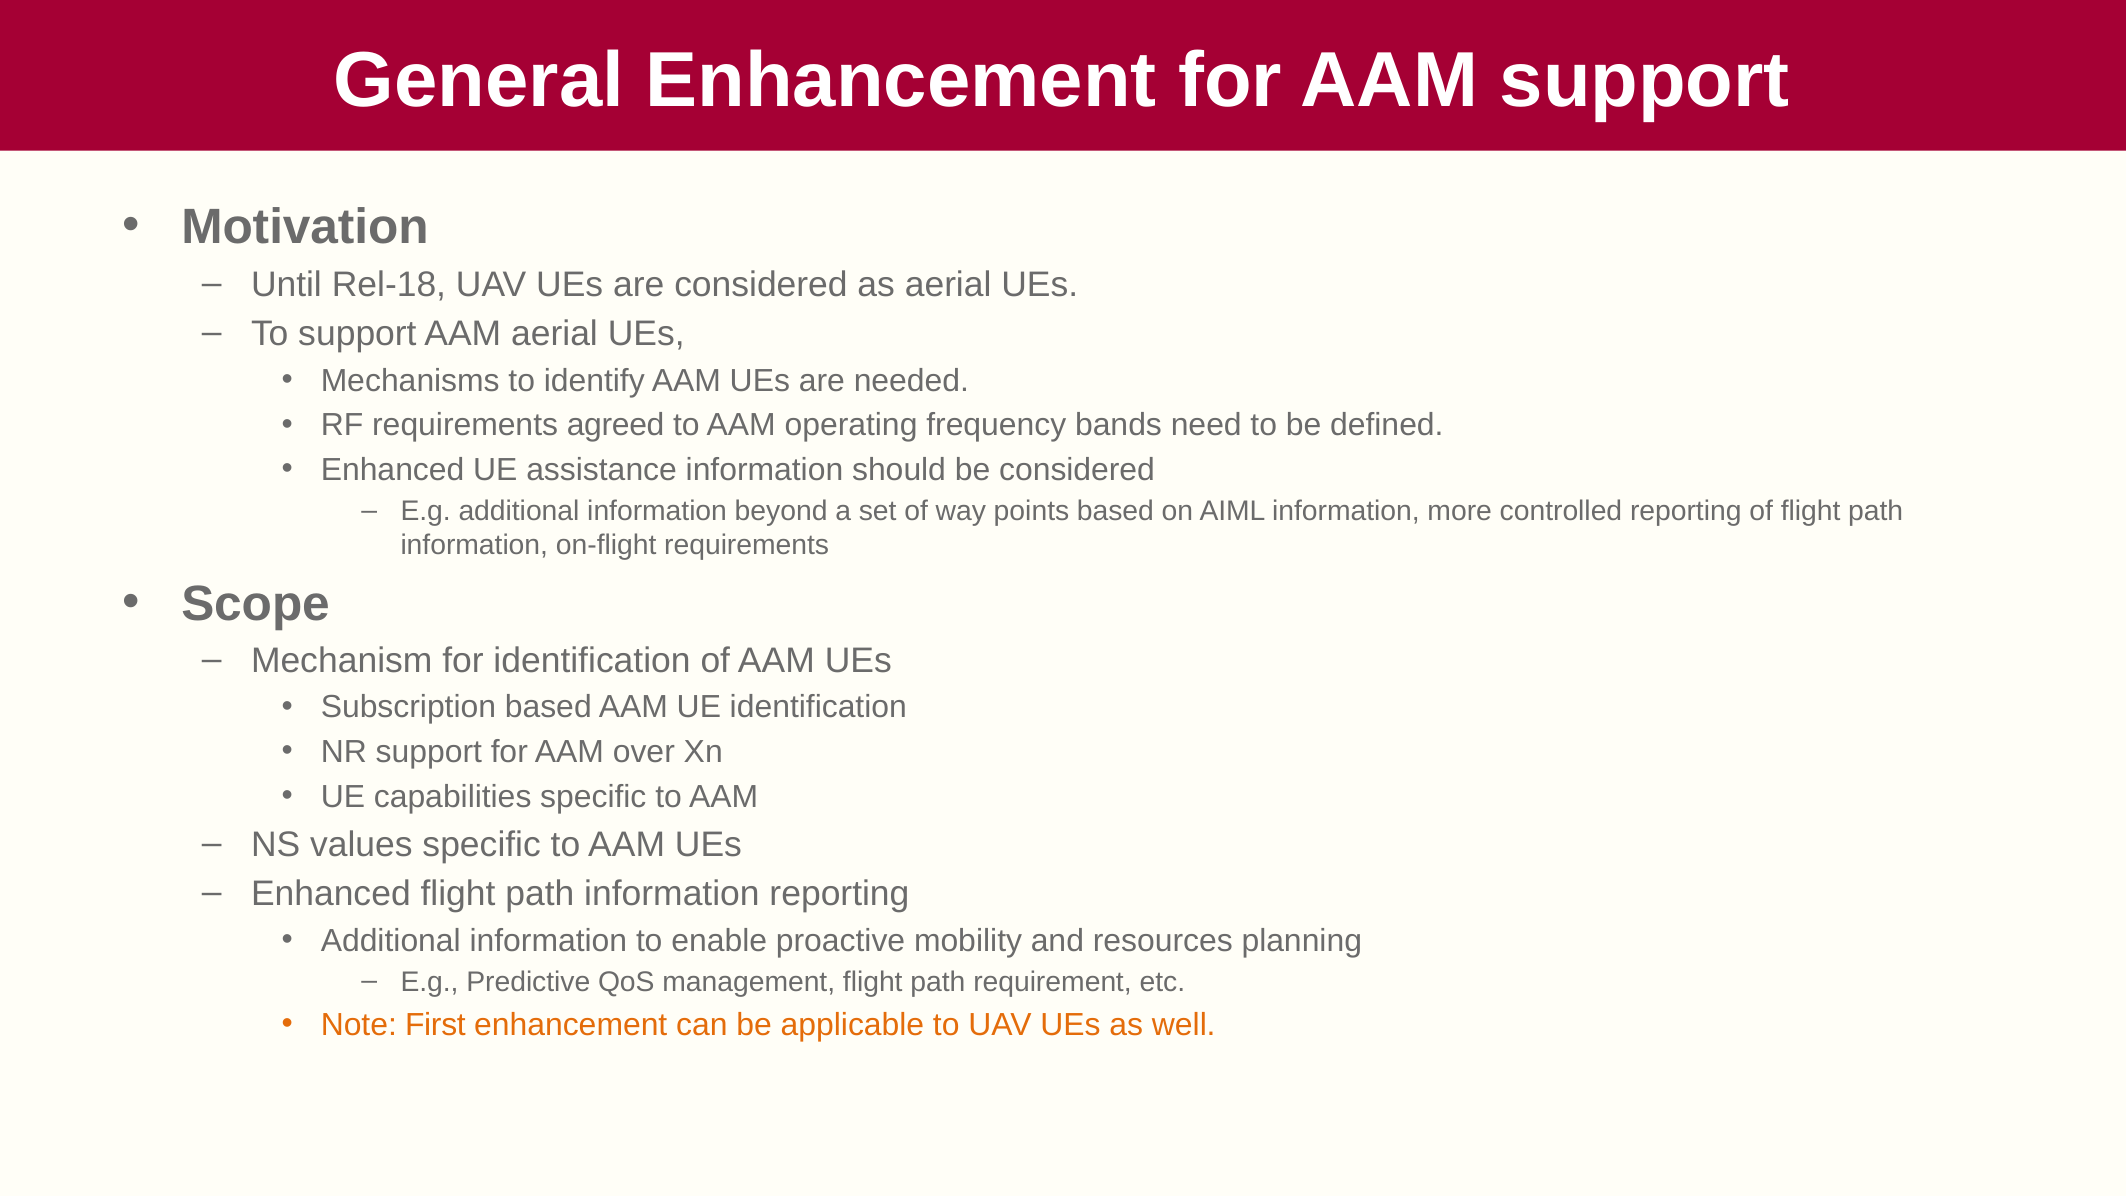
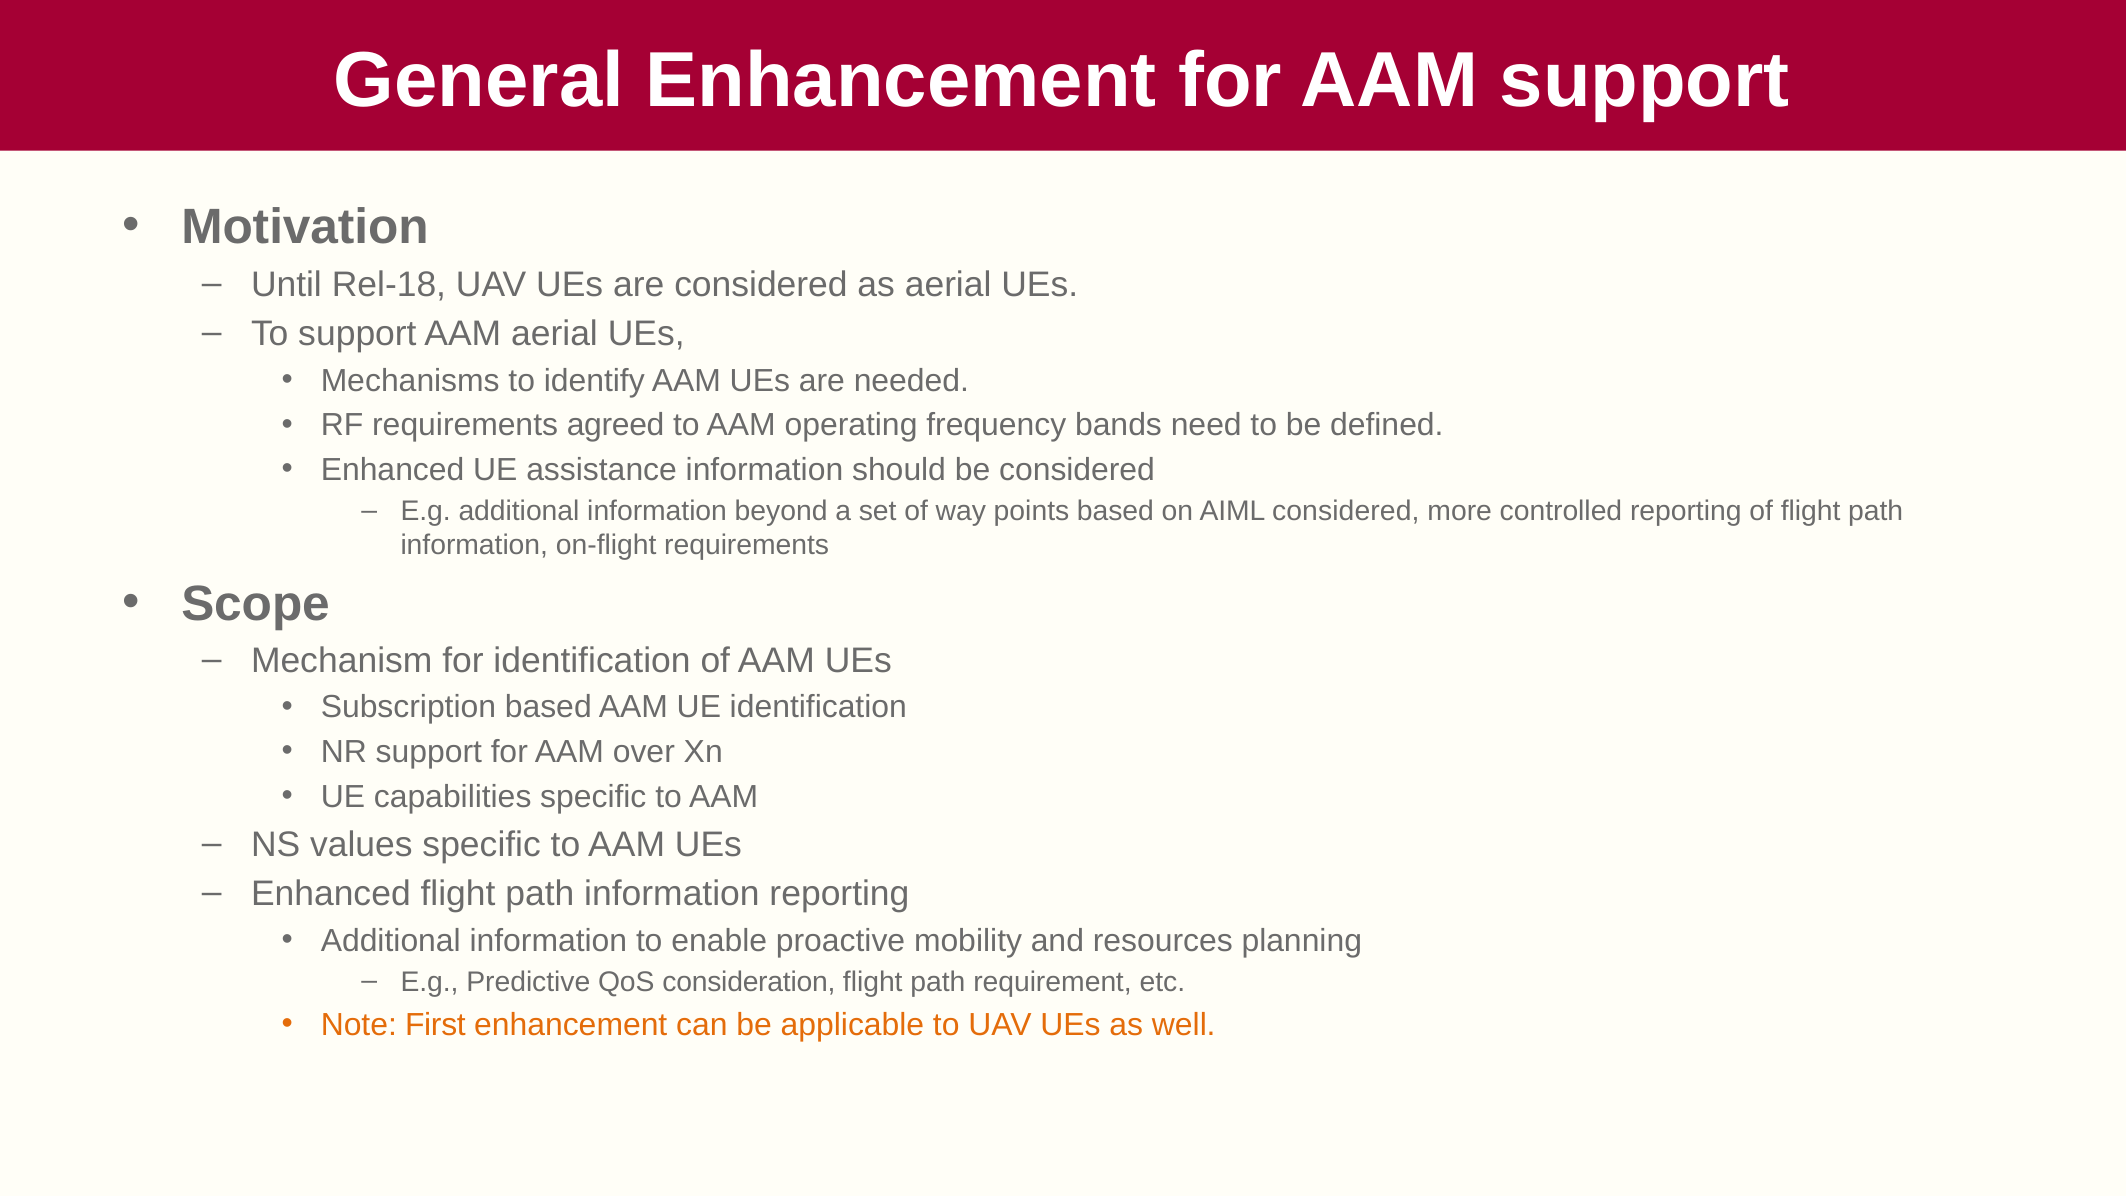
AIML information: information -> considered (1346, 511)
management: management -> consideration (749, 982)
